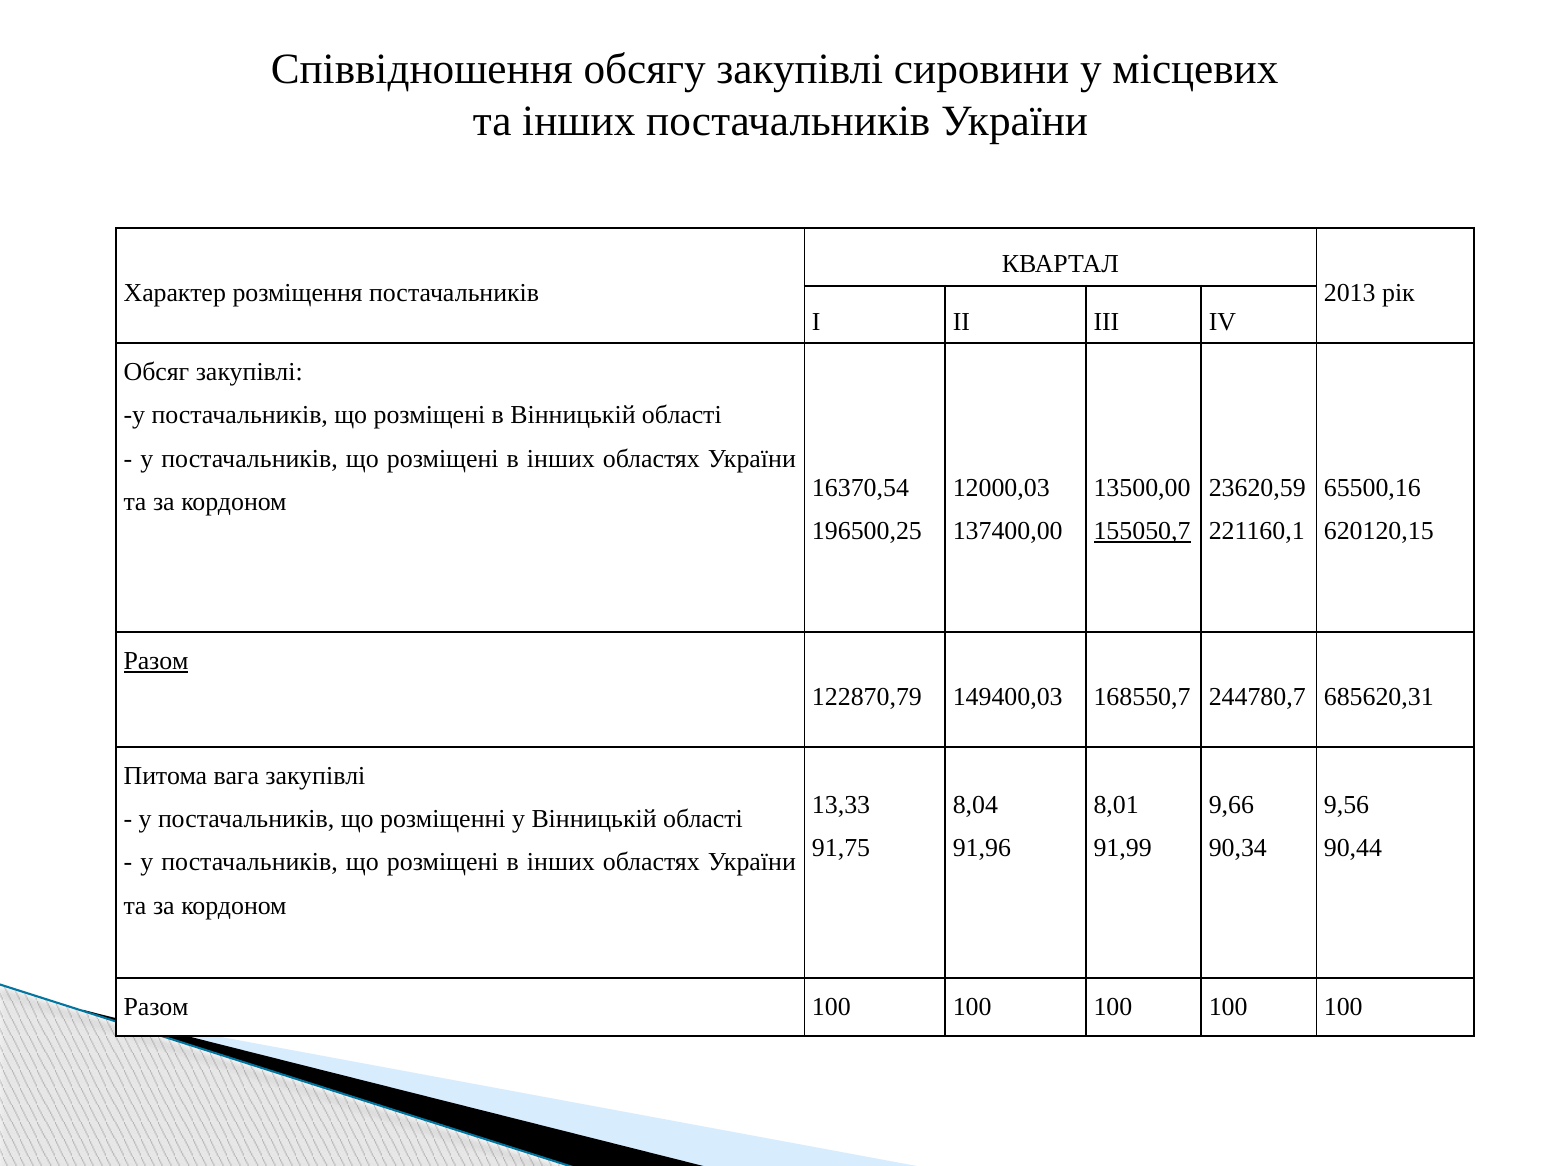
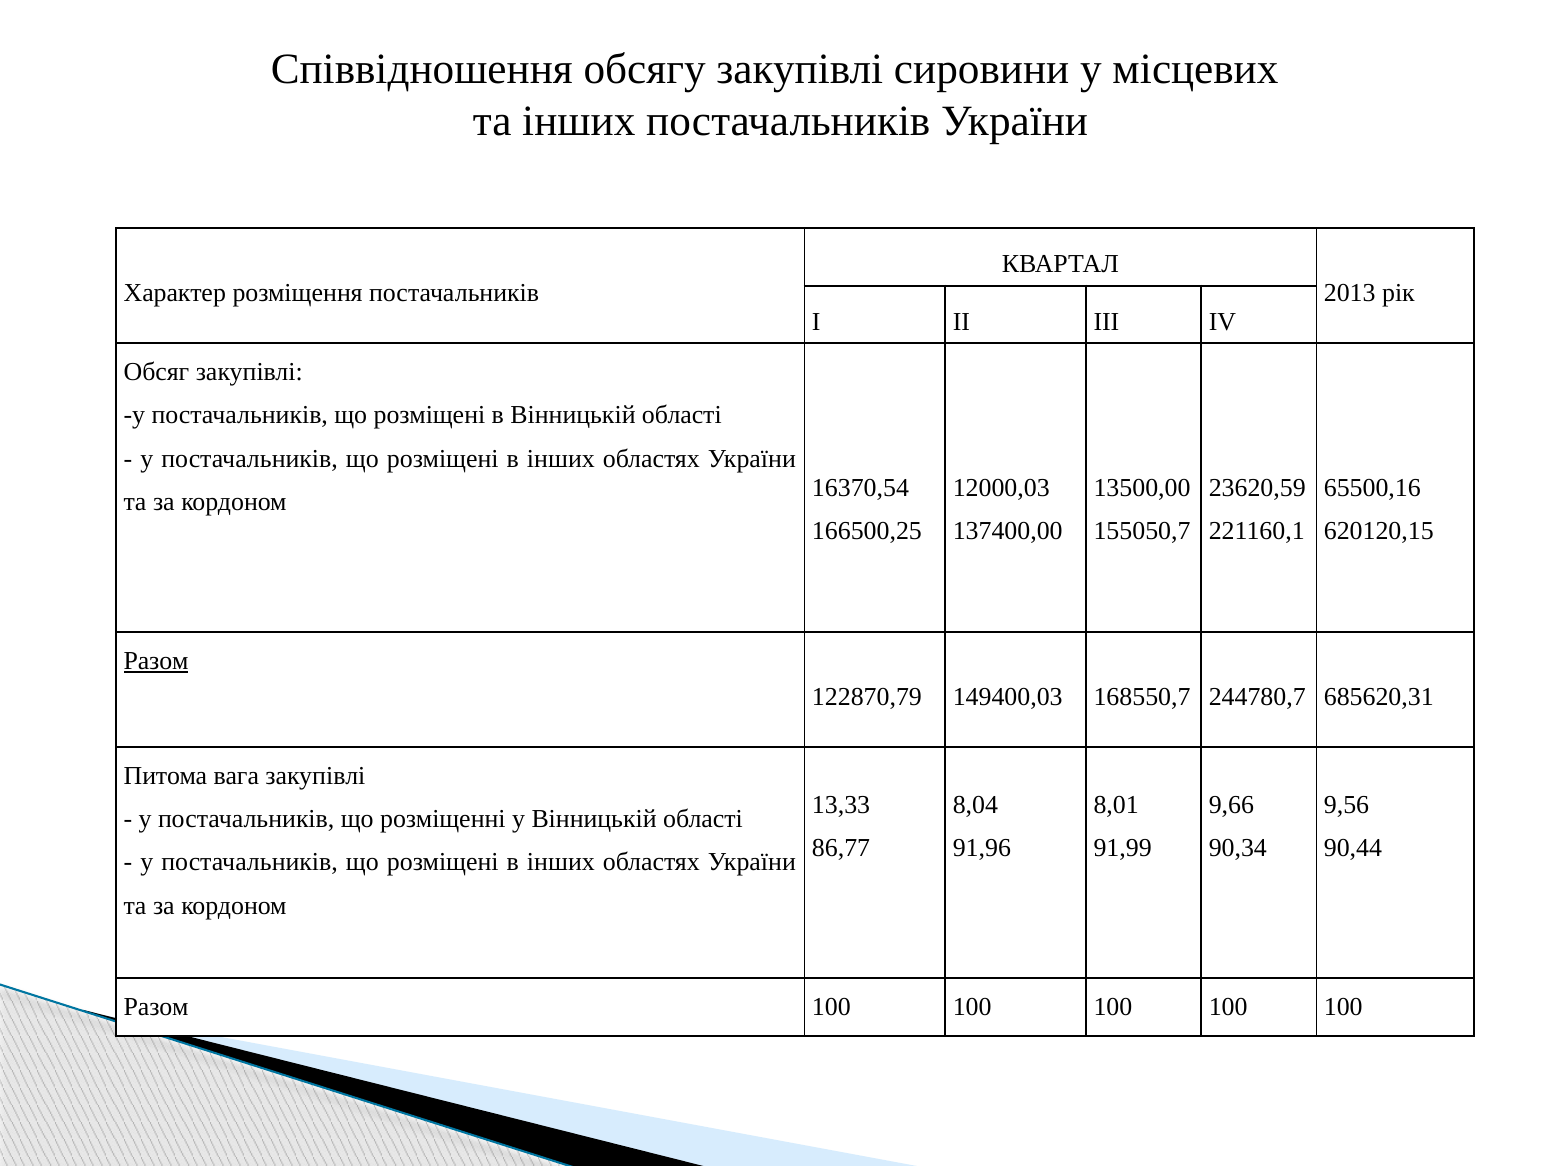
196500,25: 196500,25 -> 166500,25 (867, 531)
155050,7 underline: present -> none (1142, 531)
91,75: 91,75 -> 86,77 (841, 848)
